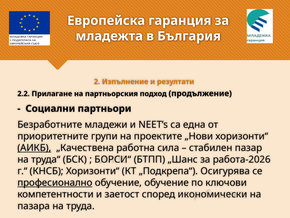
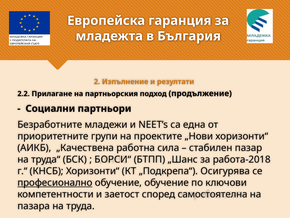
АИКБ underline: present -> none (34, 148)
работа-2026: работа-2026 -> работа-2018 (242, 159)
икономически: икономически -> самостоятелна (213, 194)
